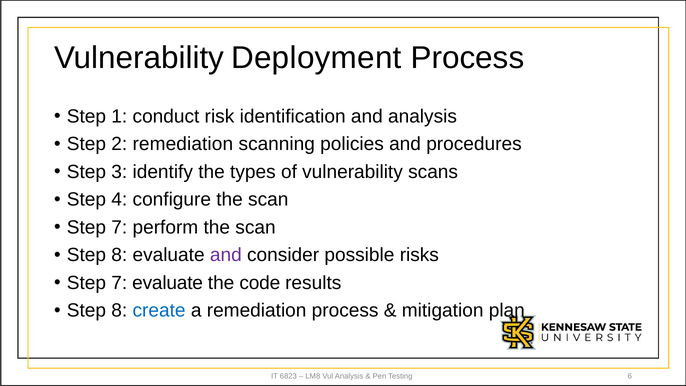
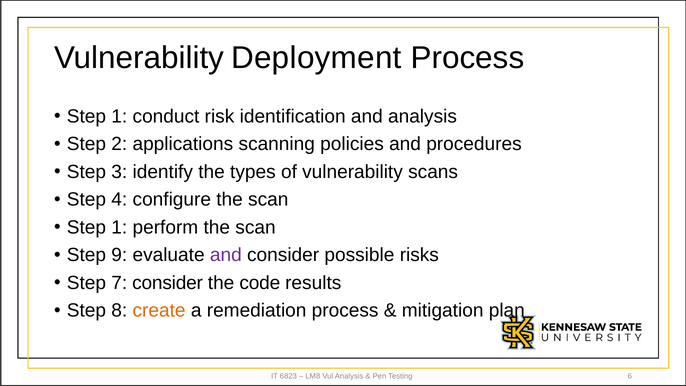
2 remediation: remediation -> applications (183, 144)
7: 7 -> 1 (119, 227)
8: 8 -> 9 (119, 255)
7 evaluate: evaluate -> consider (168, 283)
create colour: blue -> orange (159, 310)
